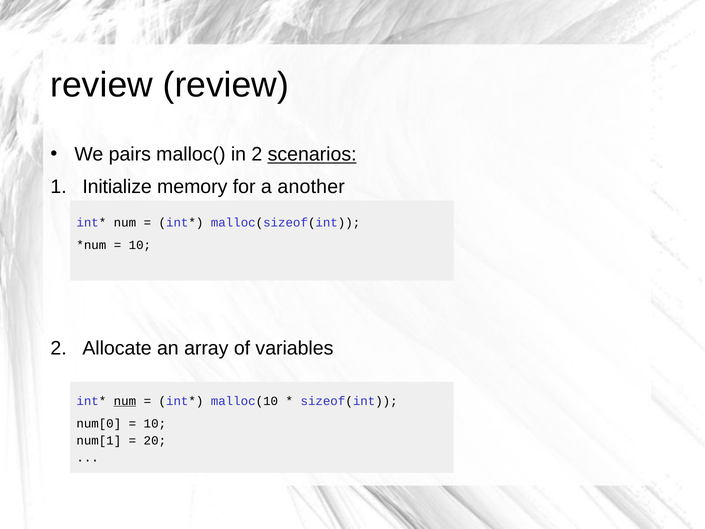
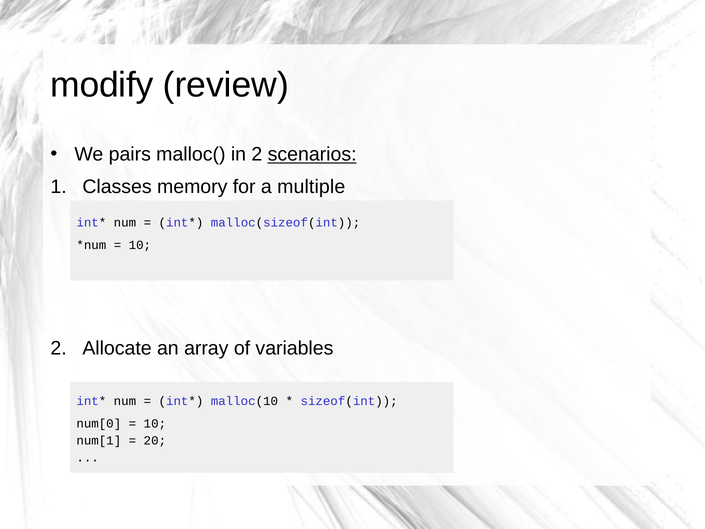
review: review -> modify (102, 85)
Initialize: Initialize -> Classes (117, 187)
another: another -> multiple (311, 187)
num underline: present -> none (125, 401)
